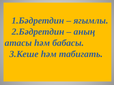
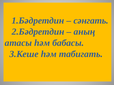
ягымлы: ягымлы -> сәнгать (91, 21)
